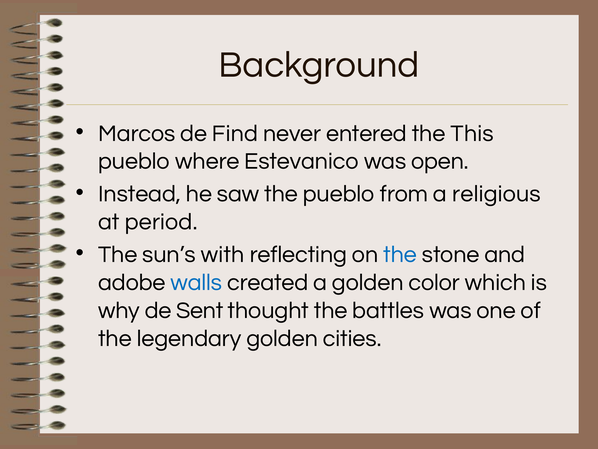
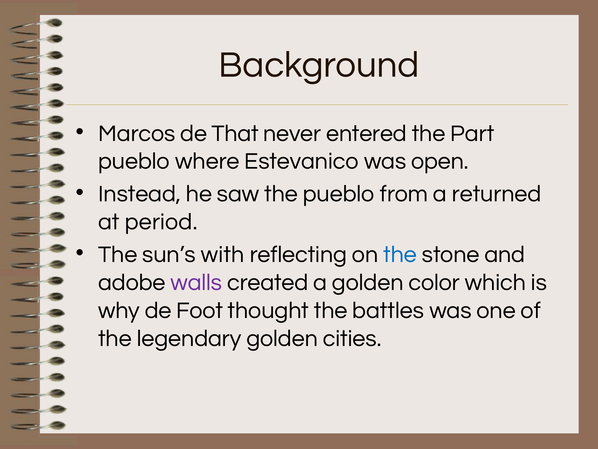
Find: Find -> That (235, 133)
This: This -> Part (472, 133)
religious: religious -> returned (497, 194)
walls colour: blue -> purple (196, 282)
Sent: Sent -> Foot (200, 310)
